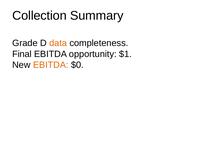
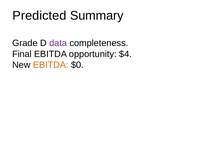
Collection: Collection -> Predicted (39, 16)
data colour: orange -> purple (58, 43)
$1: $1 -> $4 (125, 54)
